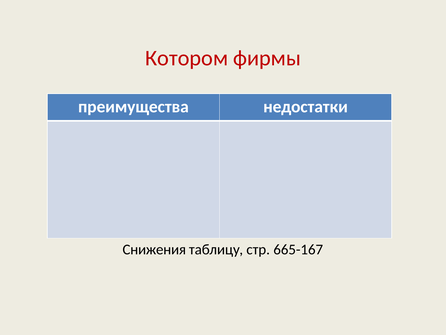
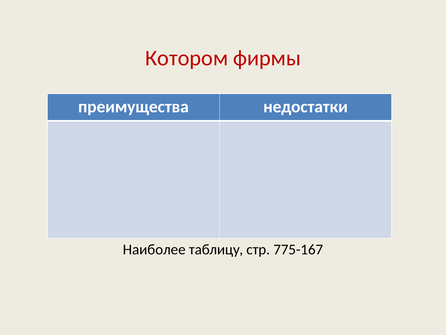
Снижения: Снижения -> Наиболее (154, 249)
665-167: 665-167 -> 775-167 (298, 249)
